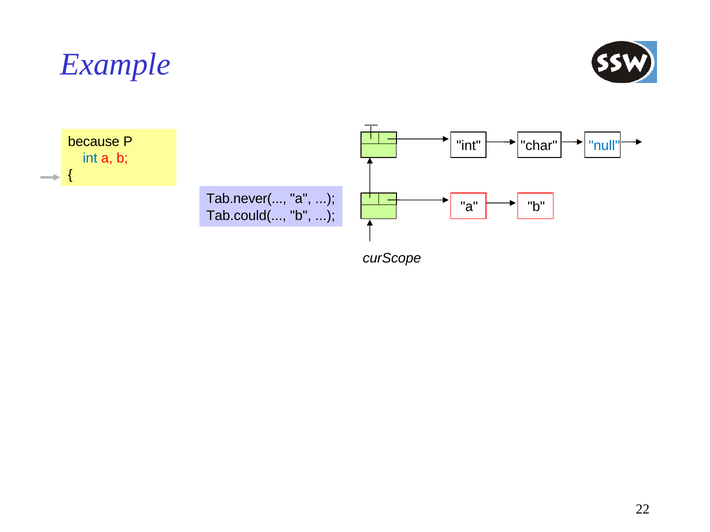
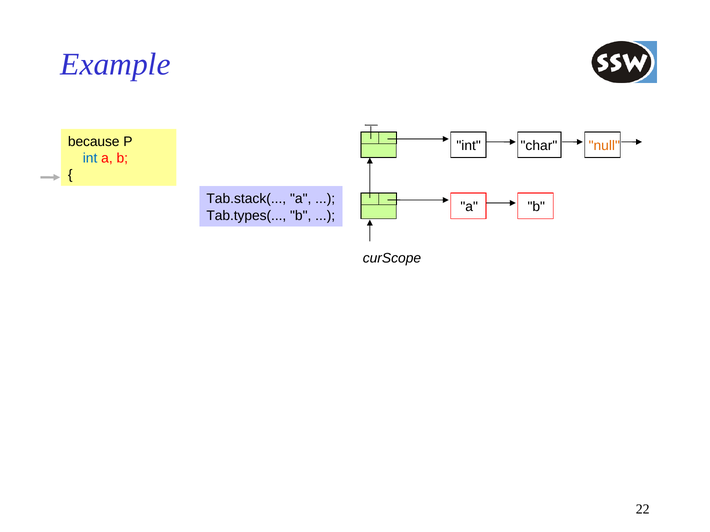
null colour: blue -> orange (604, 146)
Tab.never(: Tab.never( -> Tab.stack( (246, 199)
Tab.could(: Tab.could( -> Tab.types( (246, 216)
